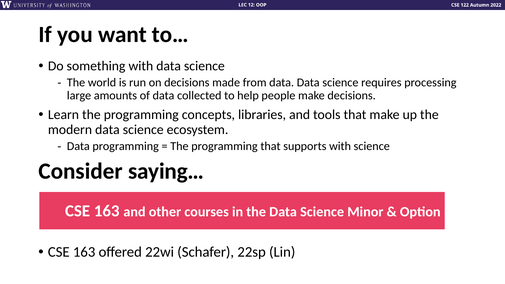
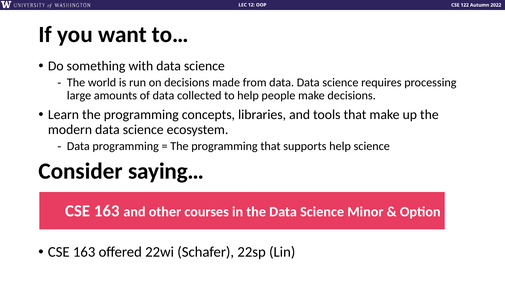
supports with: with -> help (340, 146)
